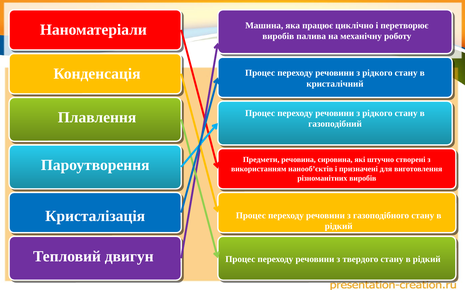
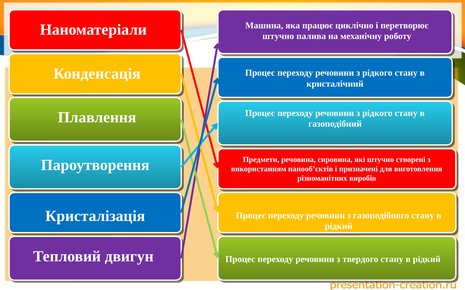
виробів: виробів -> штучно (278, 36)
